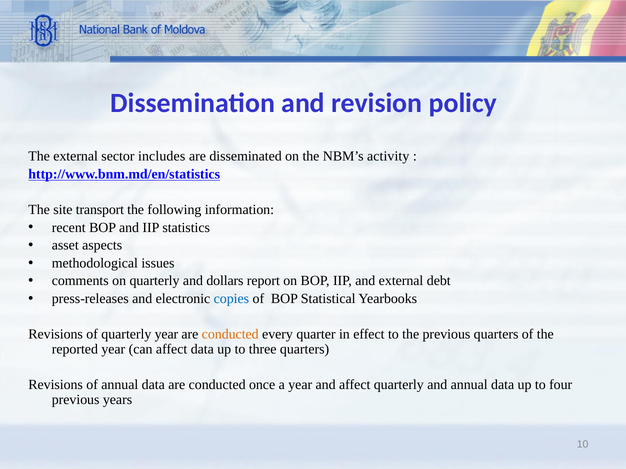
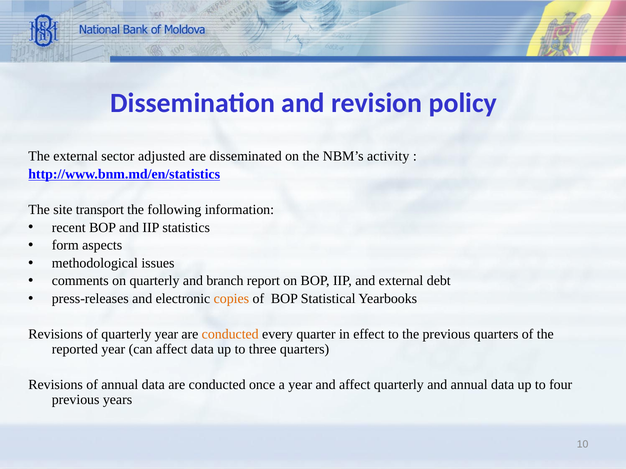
includes: includes -> adjusted (162, 157)
asset: asset -> form (65, 246)
dollars: dollars -> branch (225, 281)
copies colour: blue -> orange (231, 299)
